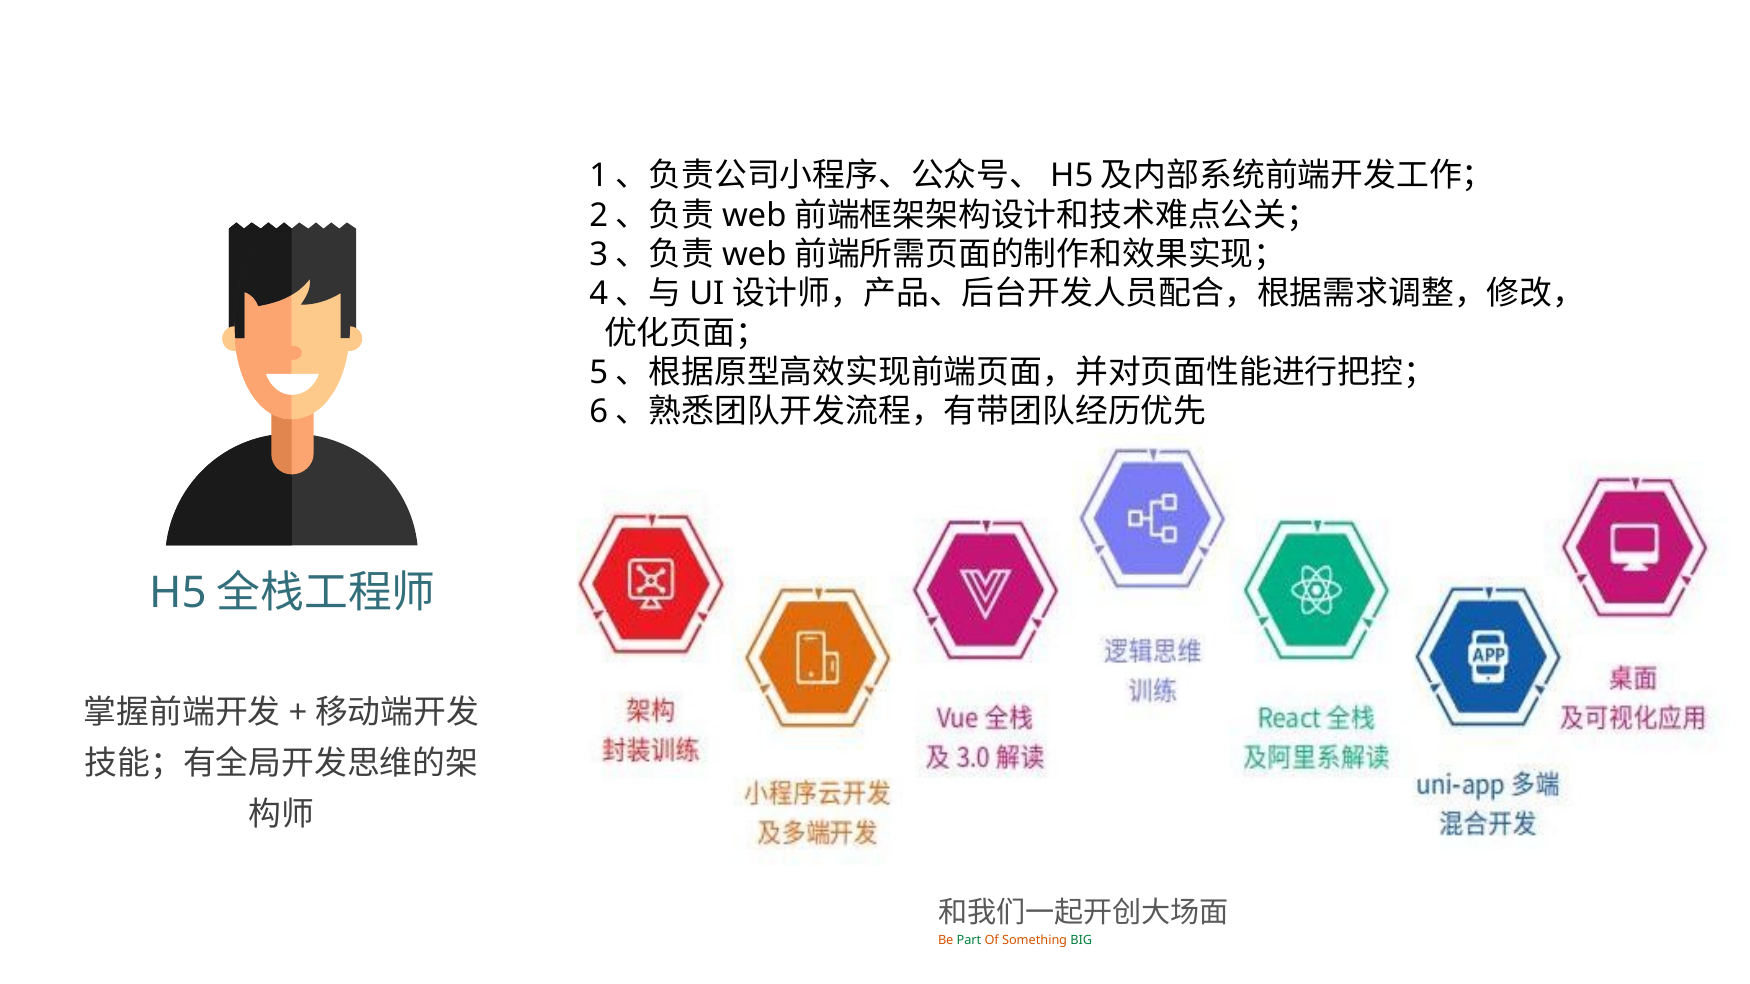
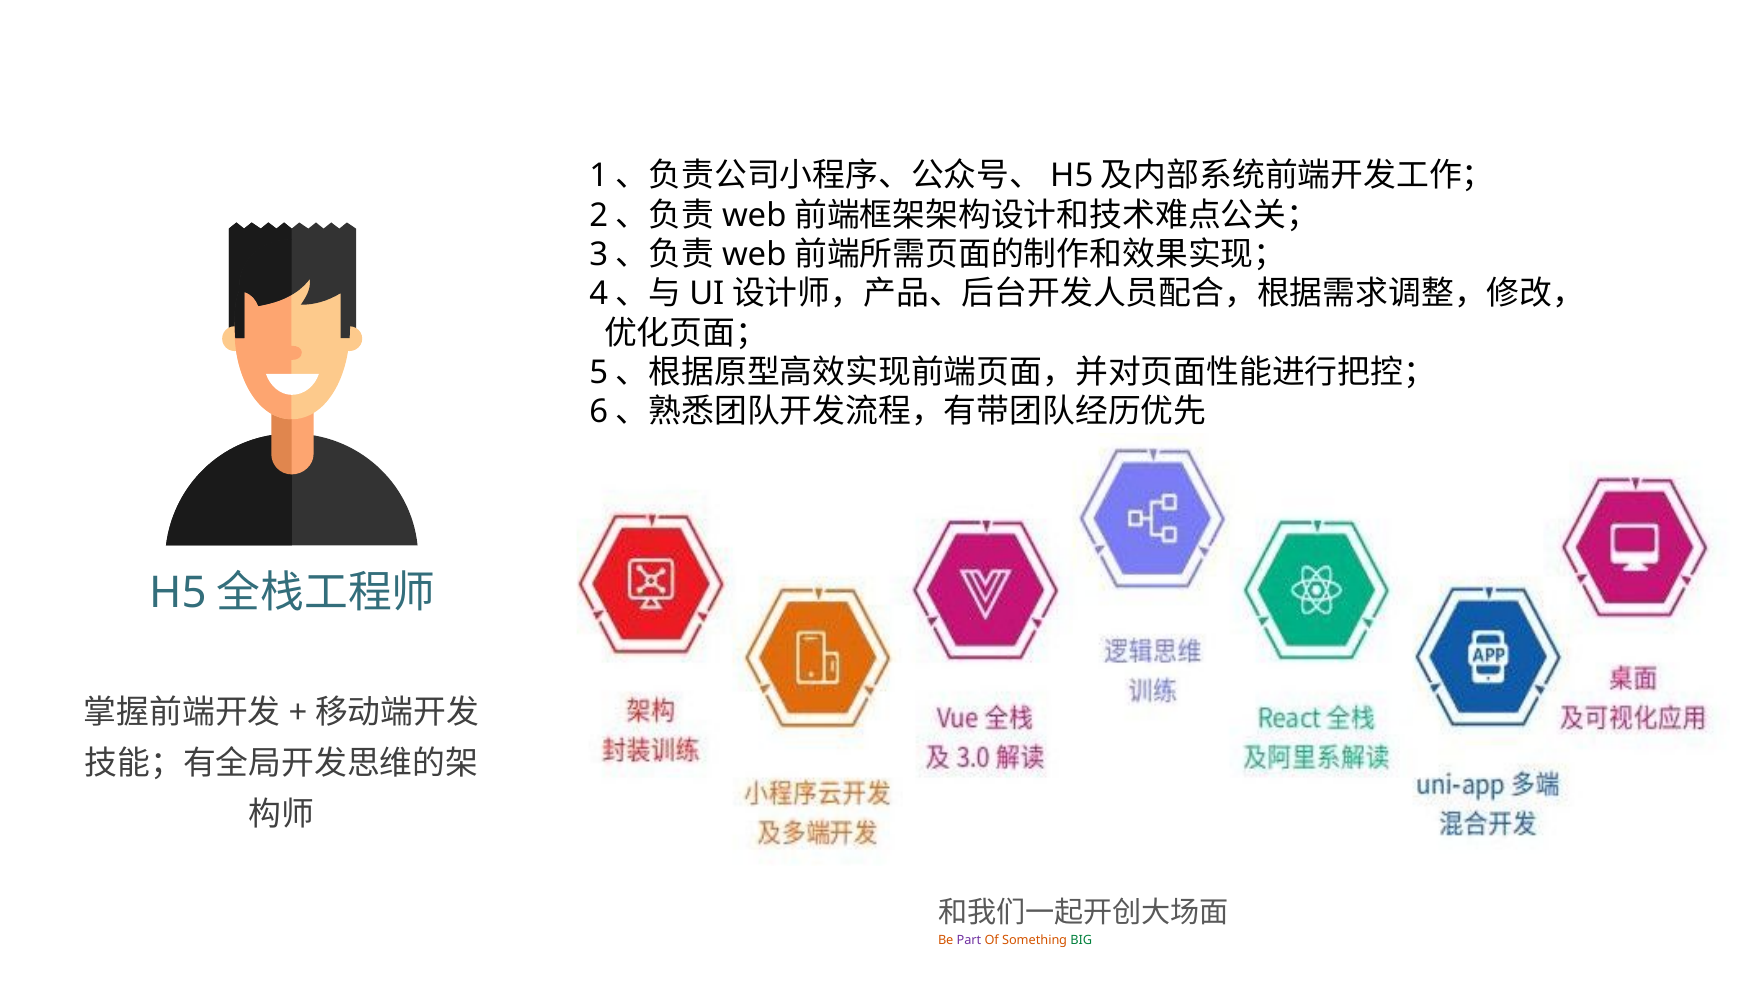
Part colour: green -> purple (969, 941)
